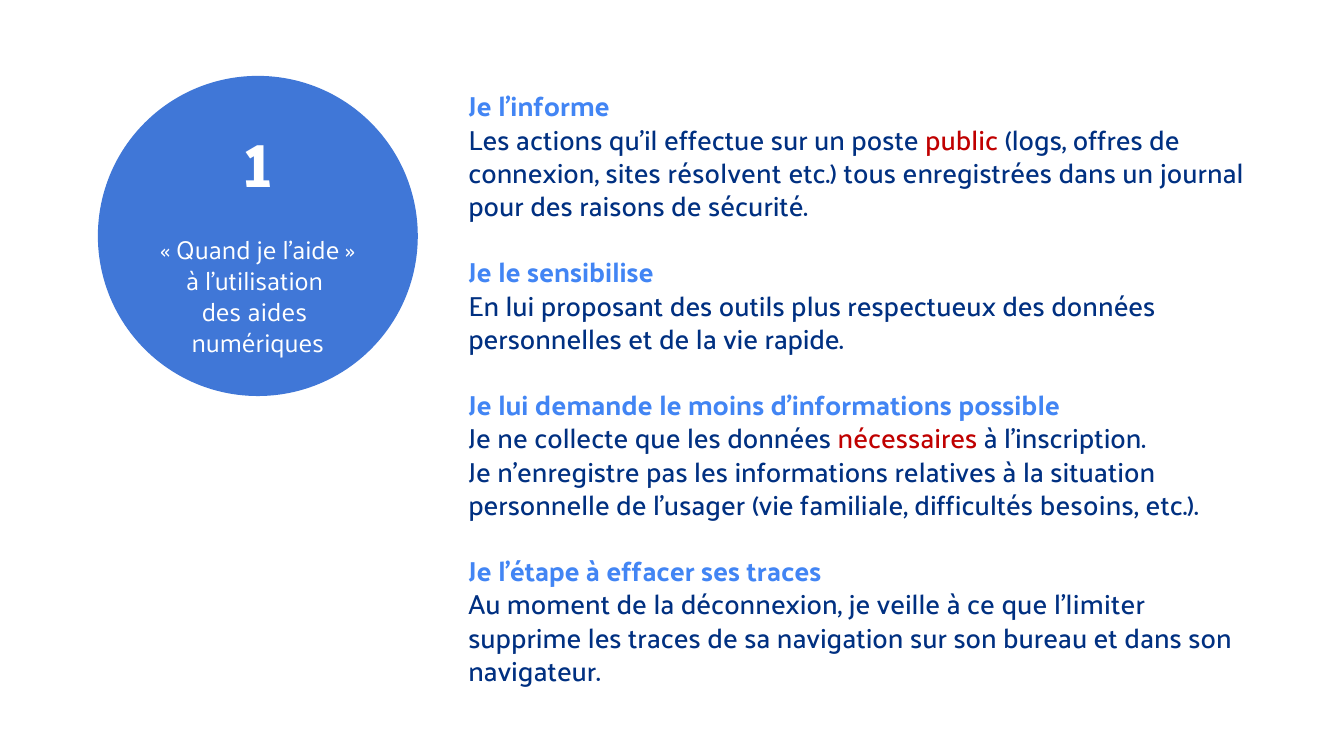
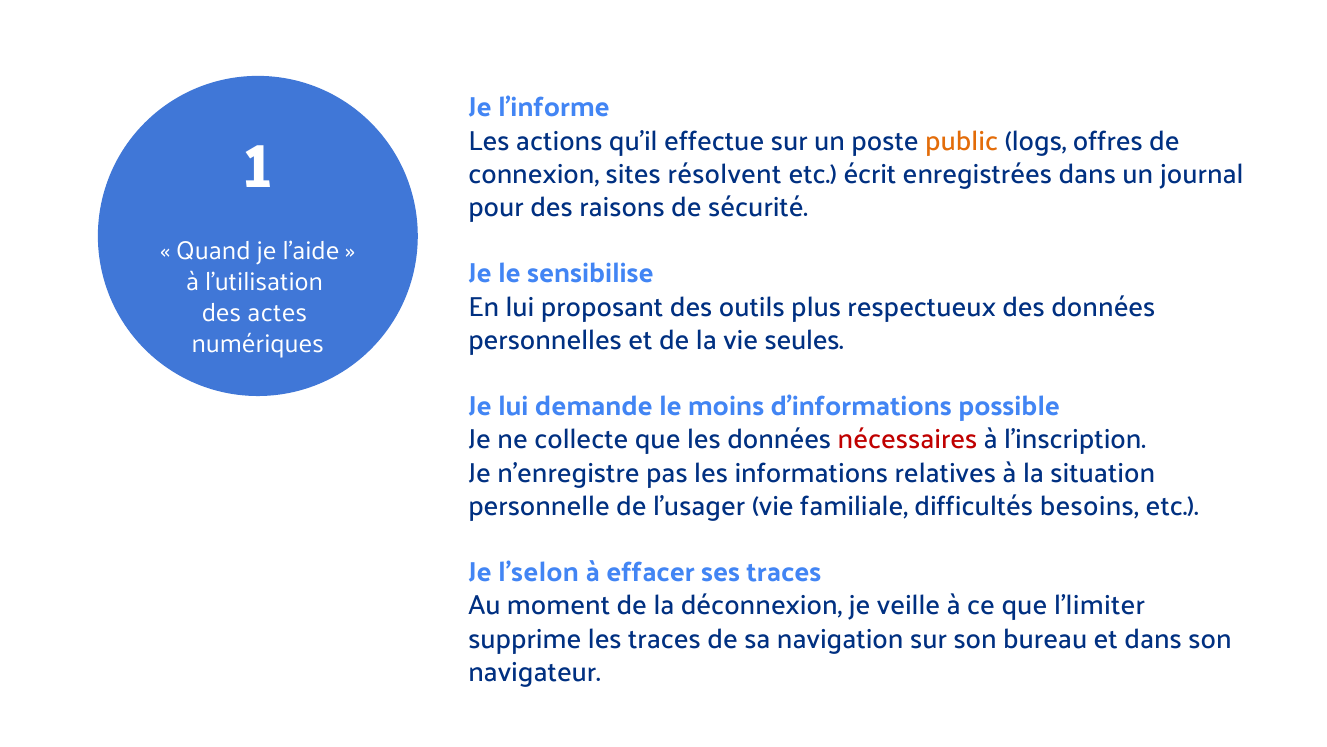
public colour: red -> orange (962, 141)
tous: tous -> écrit (870, 174)
aides: aides -> actes (277, 313)
rapide: rapide -> seules (804, 340)
l’étape: l’étape -> l’selon (539, 572)
